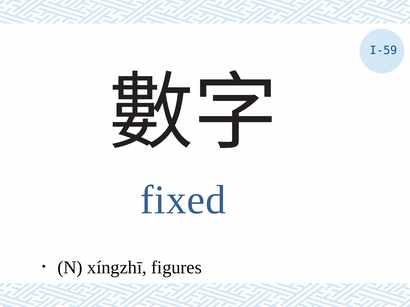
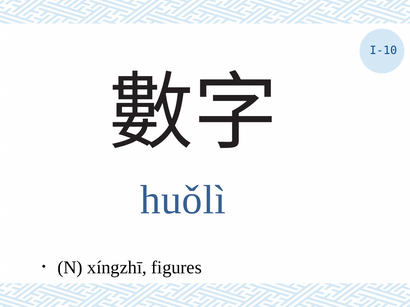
I-59: I-59 -> I-10 (383, 51)
fixed: fixed -> huǒlì (183, 200)
